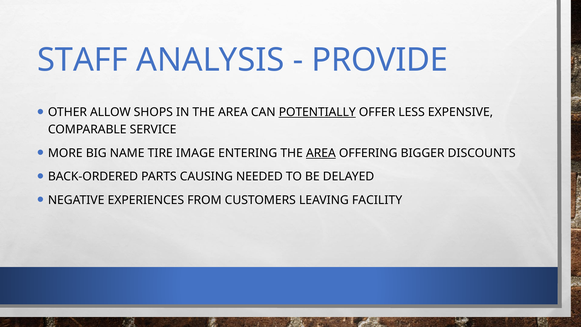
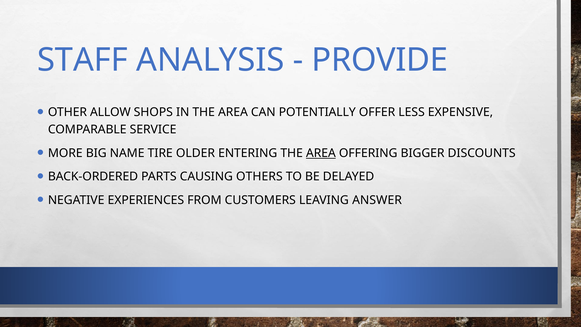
POTENTIALLY underline: present -> none (317, 112)
IMAGE: IMAGE -> OLDER (195, 153)
NEEDED: NEEDED -> OTHERS (259, 176)
FACILITY: FACILITY -> ANSWER (377, 200)
